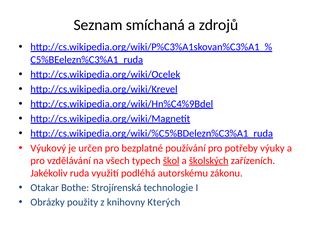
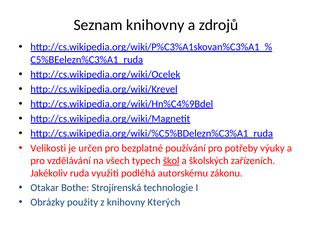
Seznam smíchaná: smíchaná -> knihovny (155, 25)
Výukový: Výukový -> Velikosti (48, 148)
školských underline: present -> none (209, 161)
